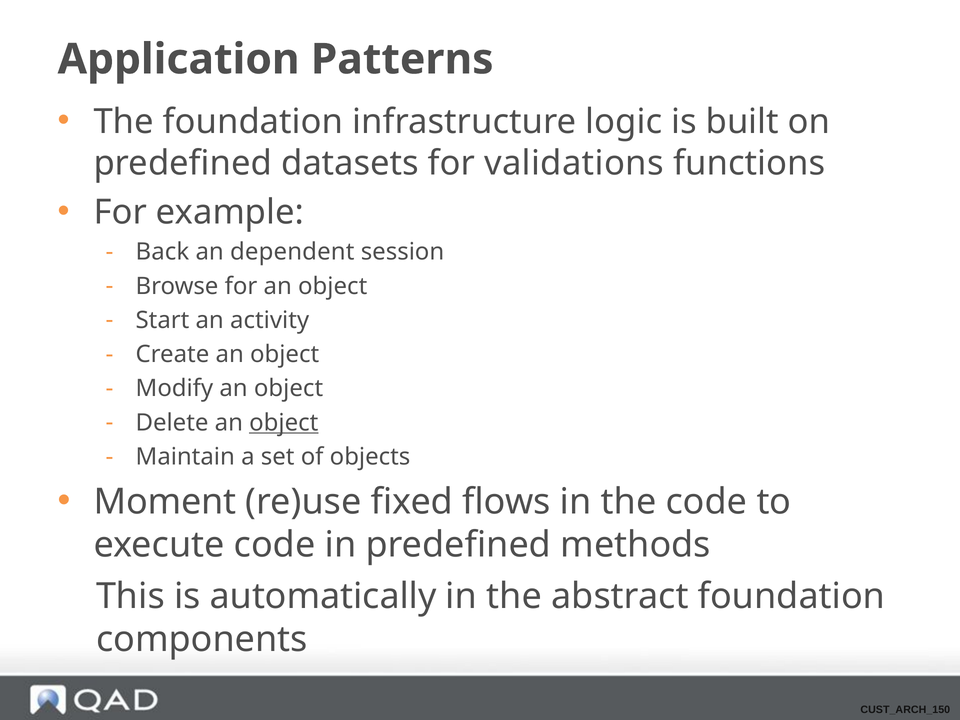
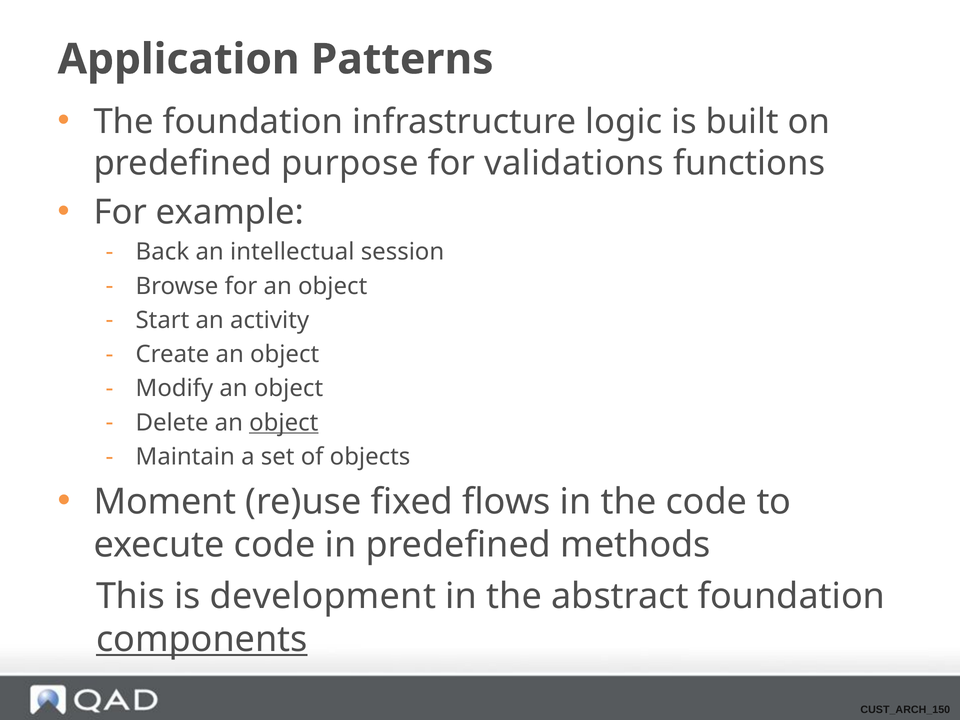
datasets: datasets -> purpose (350, 163)
dependent: dependent -> intellectual (292, 252)
automatically: automatically -> development (323, 596)
components underline: none -> present (202, 639)
